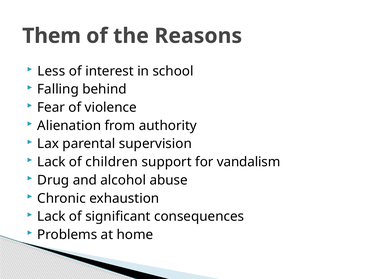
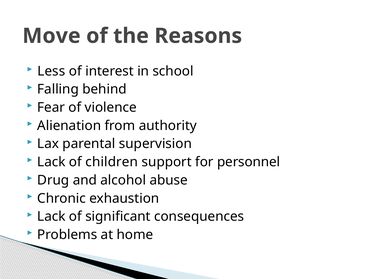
Them: Them -> Move (51, 36)
vandalism: vandalism -> personnel (249, 162)
